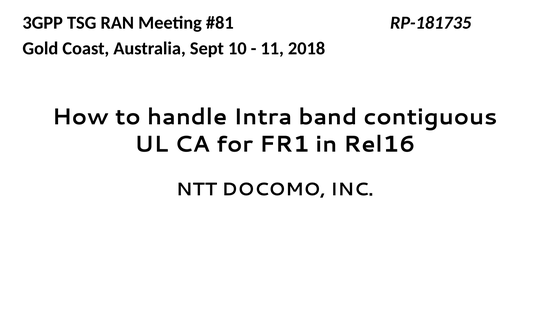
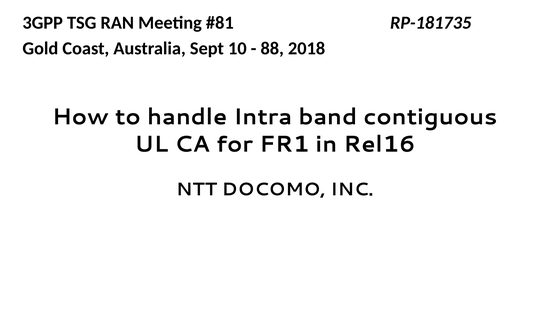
11: 11 -> 88 (272, 48)
